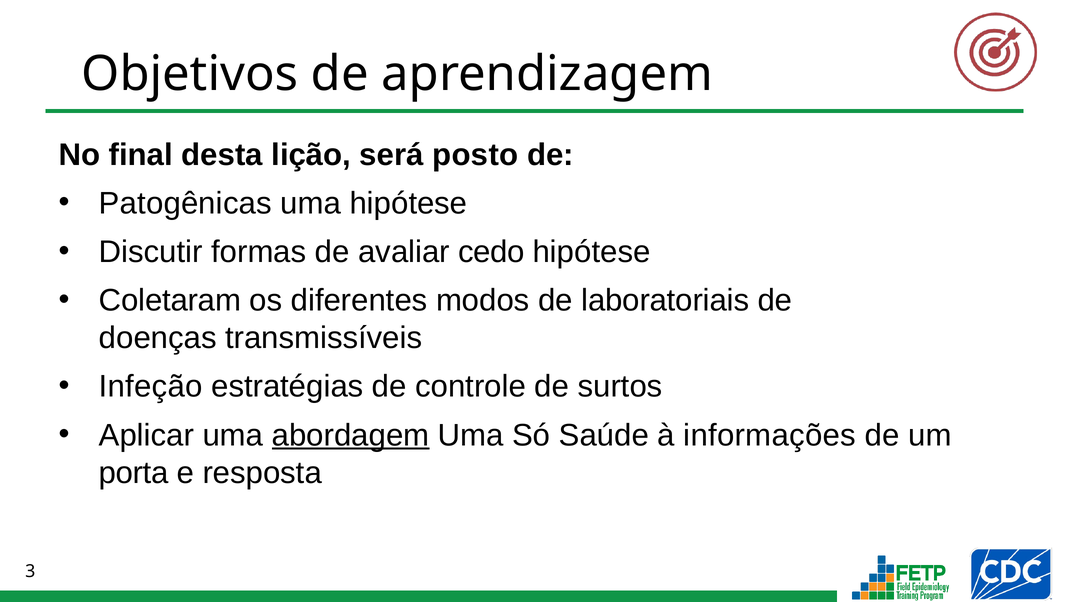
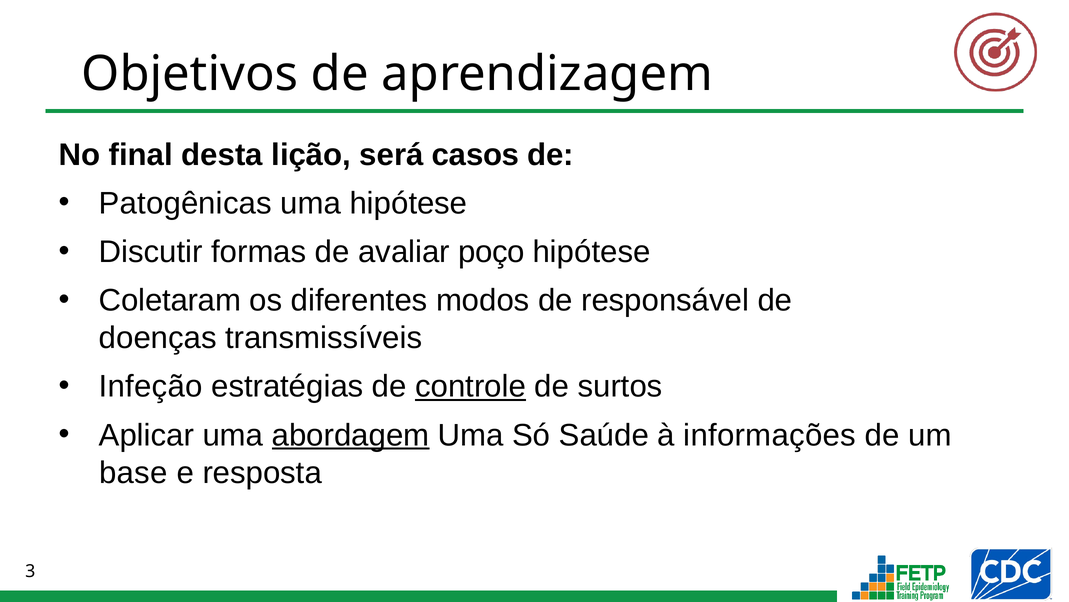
posto: posto -> casos (476, 155)
cedo: cedo -> poço (491, 252)
laboratoriais: laboratoriais -> responsável (665, 300)
controle underline: none -> present (471, 386)
porta: porta -> base (133, 472)
